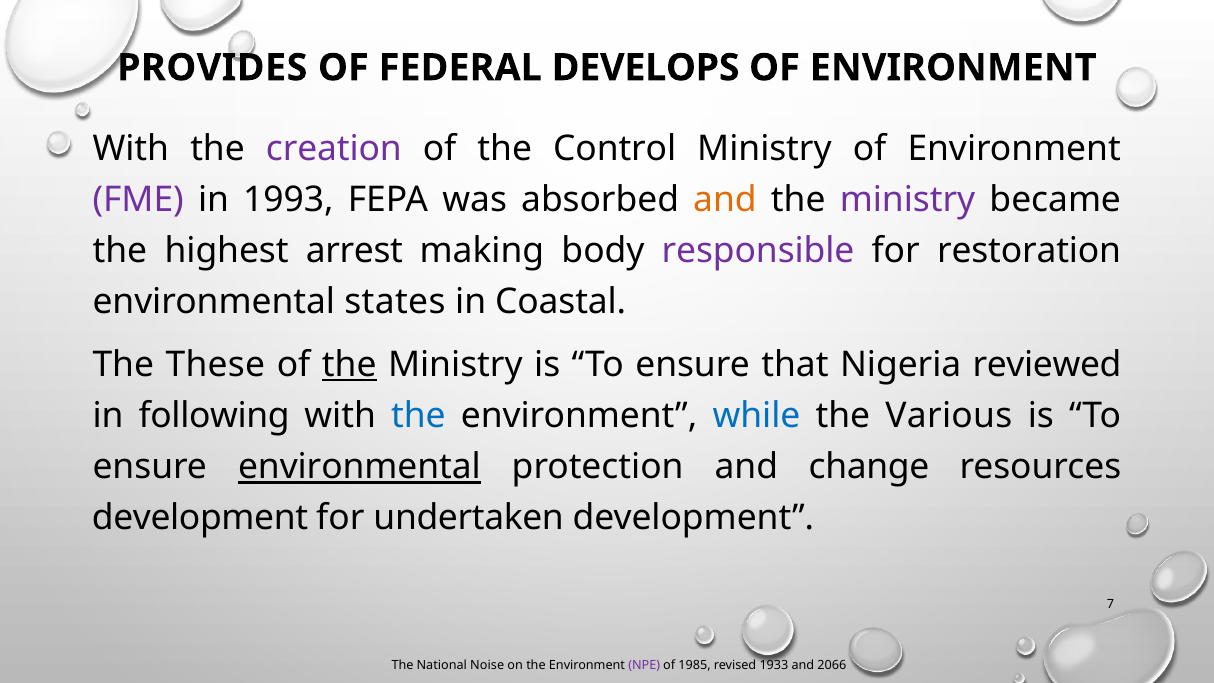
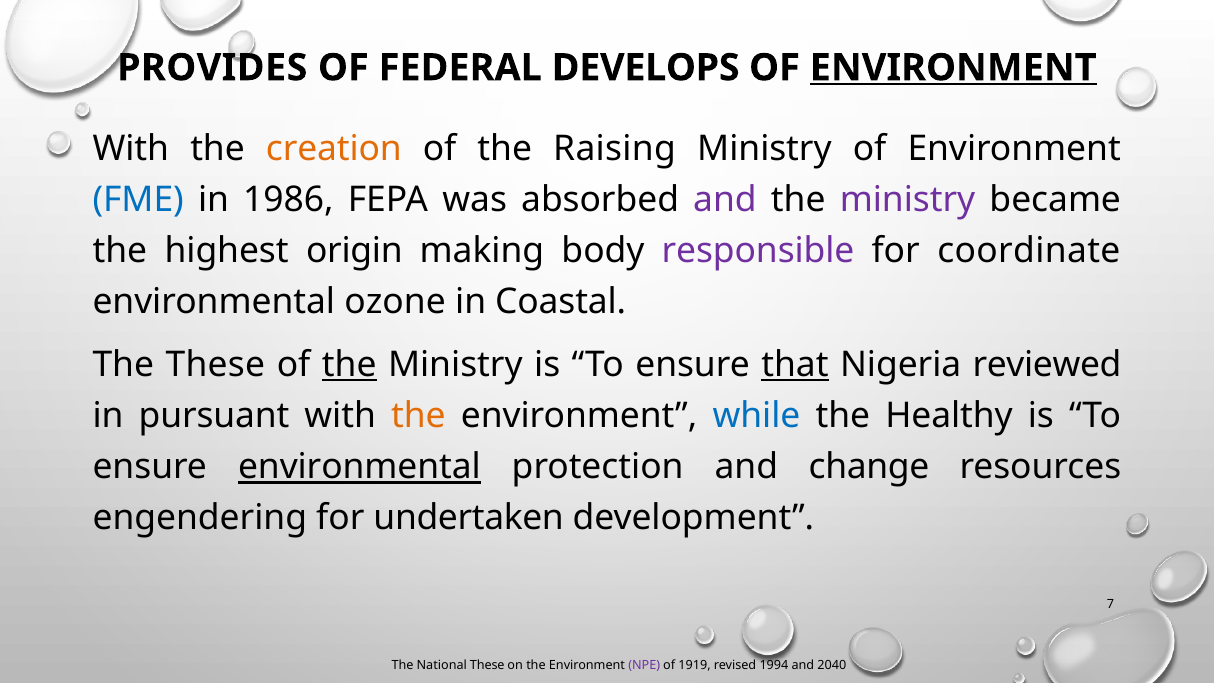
ENVIRONMENT underline: none -> present (953, 68)
creation colour: purple -> orange (334, 148)
Control: Control -> Raising (614, 148)
FME colour: purple -> blue (138, 199)
1993: 1993 -> 1986 (288, 199)
and colour: orange -> purple (725, 199)
arrest: arrest -> origin (354, 250)
restoration: restoration -> coordinate (1029, 250)
states: states -> ozone (395, 301)
that underline: none -> present (795, 365)
following: following -> pursuant (214, 416)
the colour: blue -> orange (418, 416)
Various: Various -> Healthy (949, 416)
development: development -> engendering (200, 518)
National Noise: Noise -> These (487, 666)
1985: 1985 -> 1919 (695, 666)
1933: 1933 -> 1994 (774, 666)
2066: 2066 -> 2040 (832, 666)
